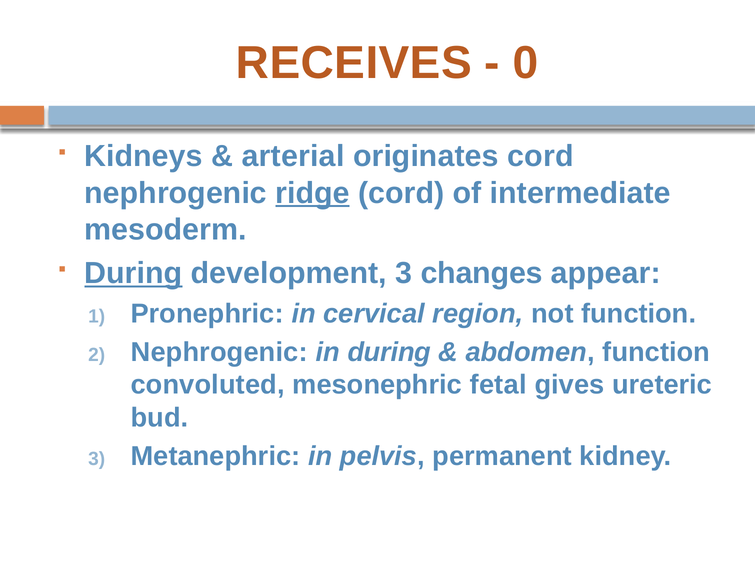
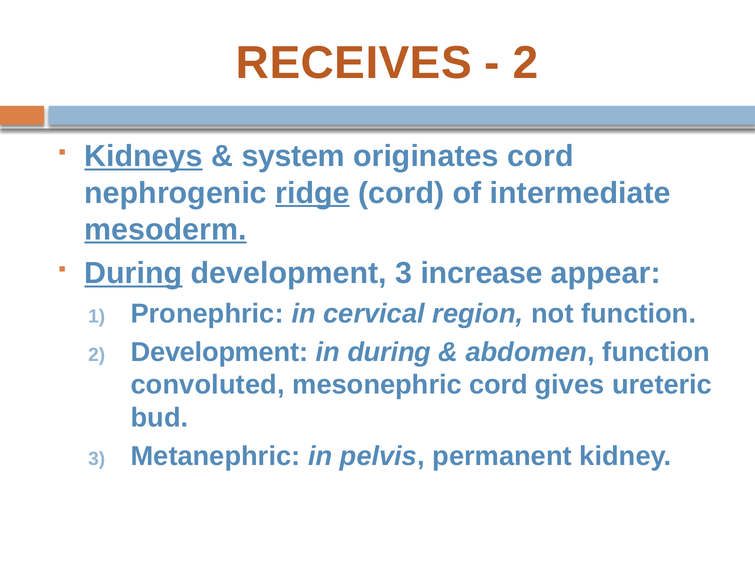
0: 0 -> 2 (525, 63)
Kidneys underline: none -> present (144, 156)
arterial: arterial -> system (293, 156)
mesoderm underline: none -> present (166, 229)
changes: changes -> increase (482, 273)
Nephrogenic: Nephrogenic -> Development (219, 352)
mesonephric fetal: fetal -> cord (499, 384)
